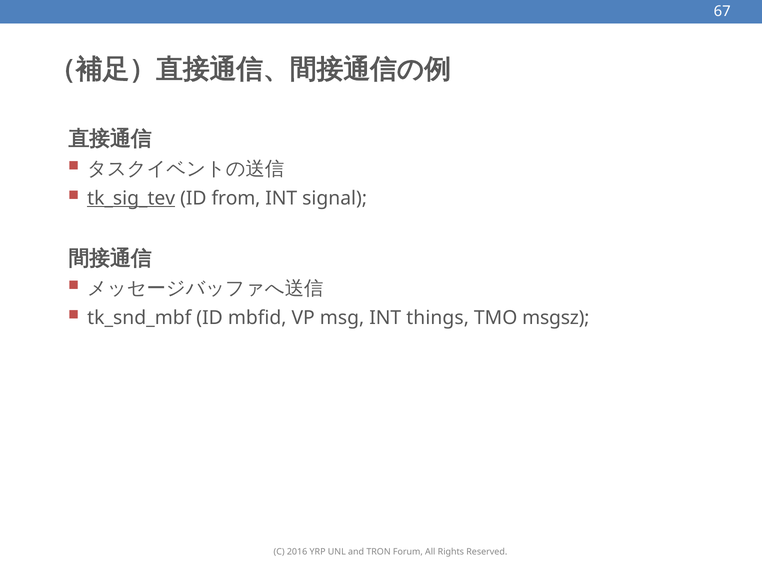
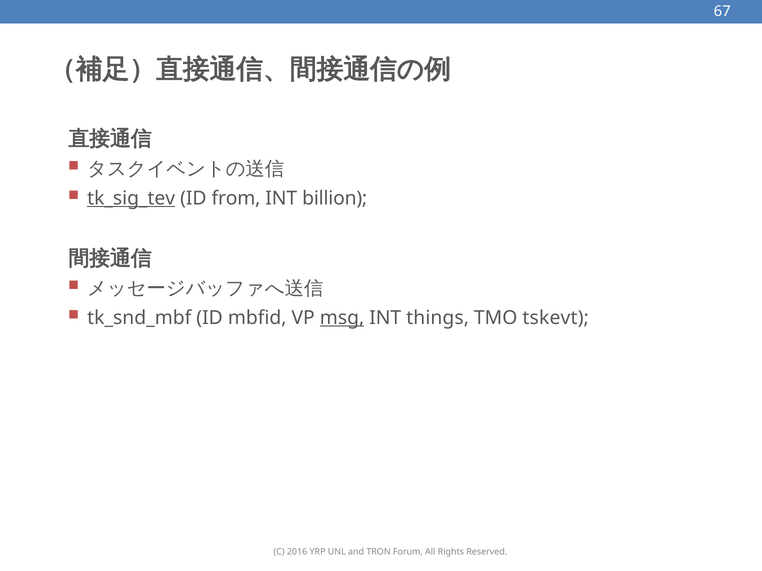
signal: signal -> billion (335, 198)
msg underline: none -> present (342, 318)
msgsz: msgsz -> tskevt (556, 318)
